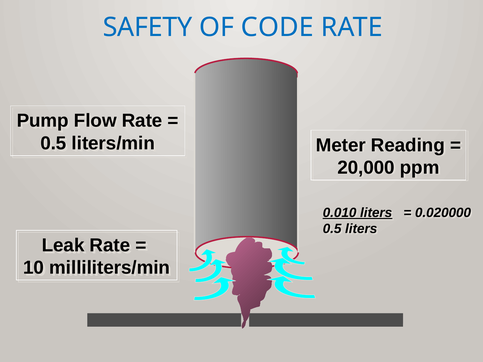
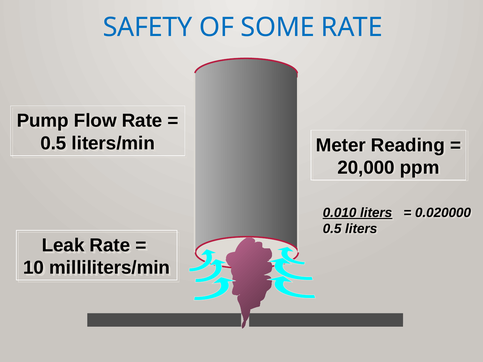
CODE: CODE -> SOME (278, 27)
